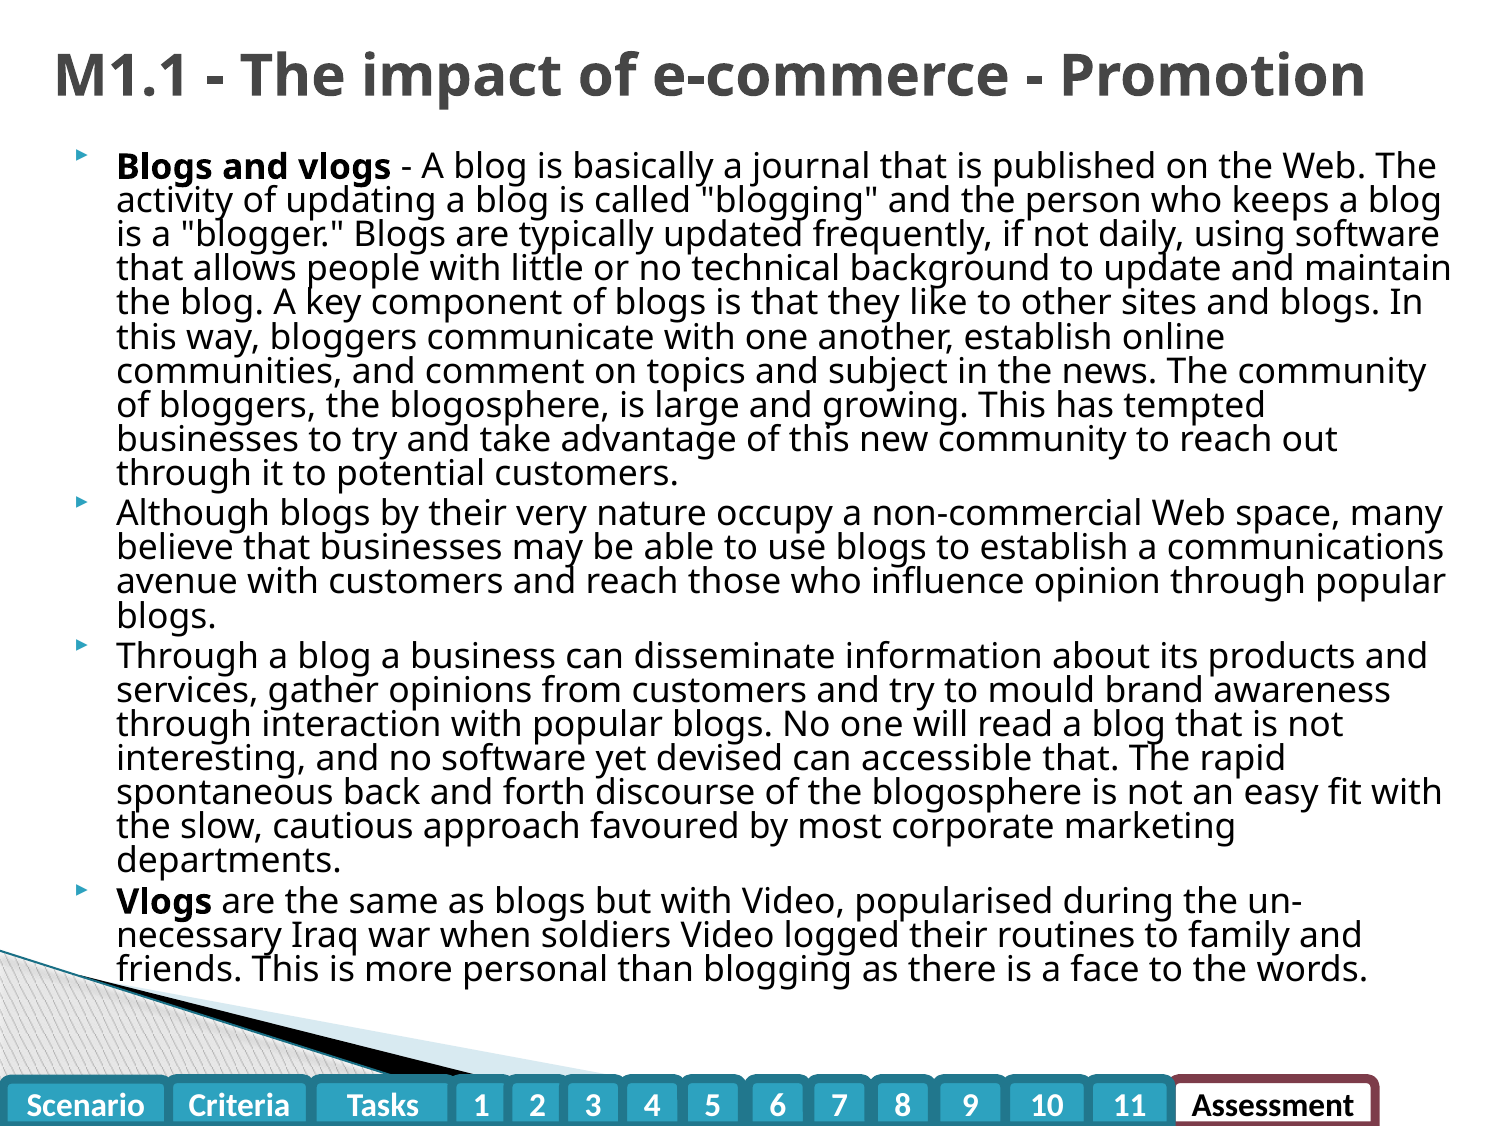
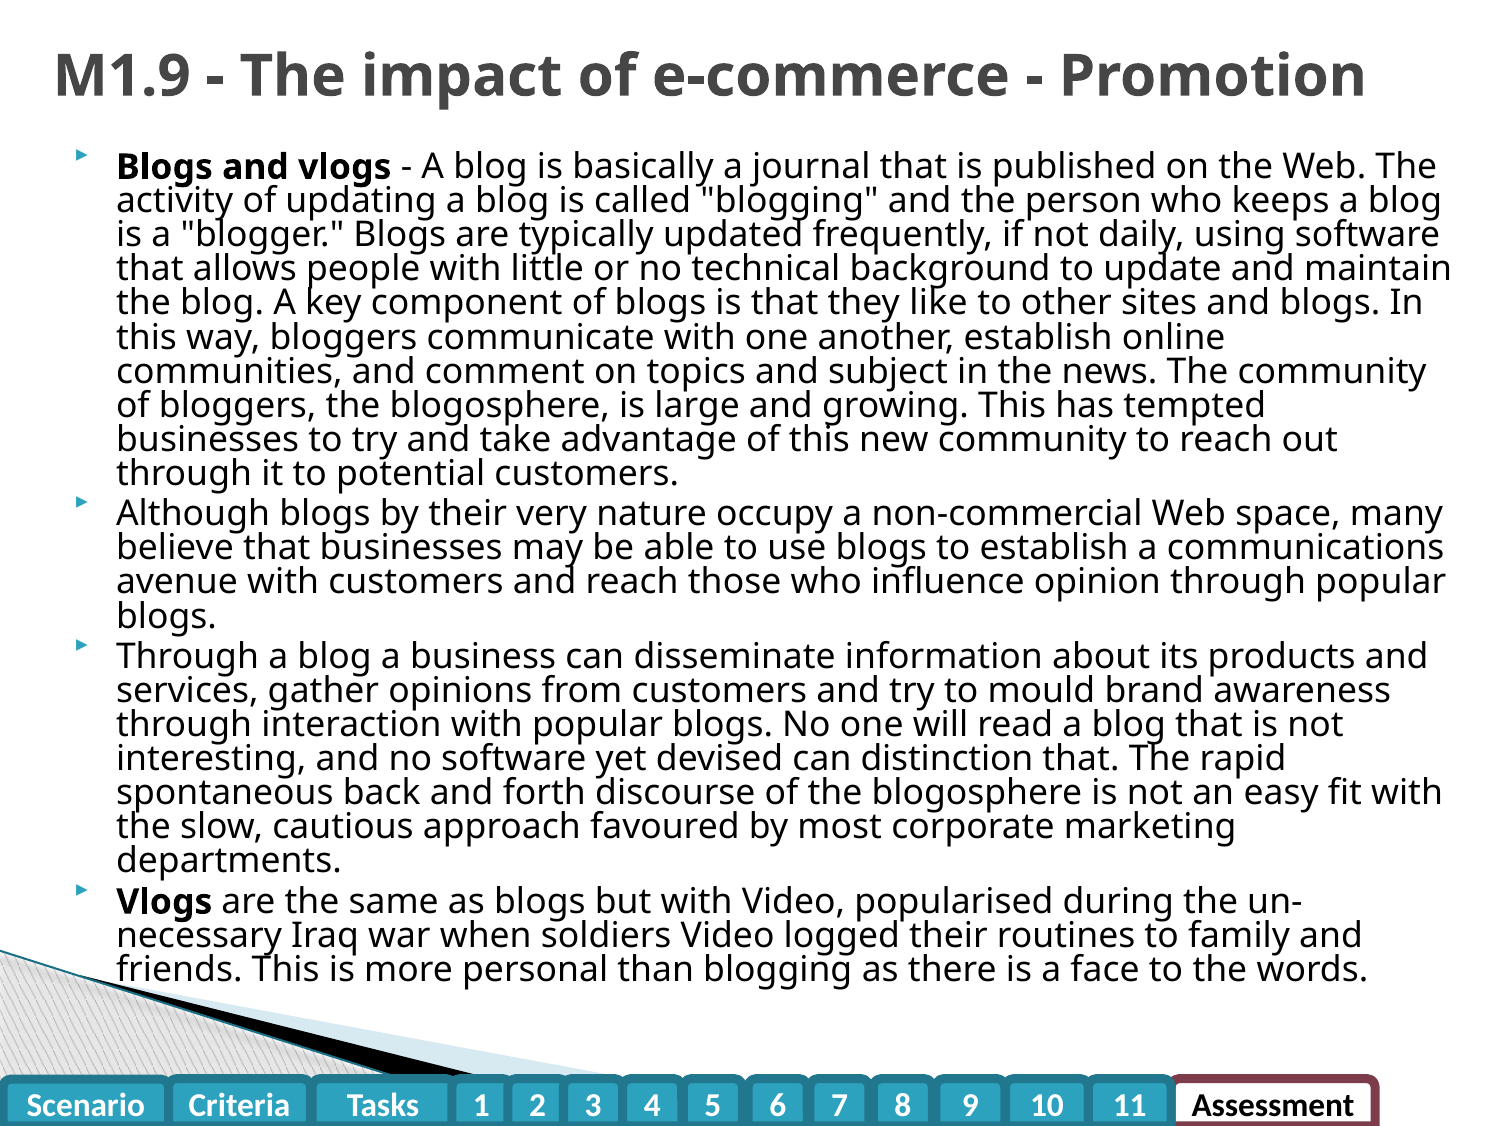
M1.1: M1.1 -> M1.9 (122, 76)
accessible: accessible -> distinction (947, 759)
